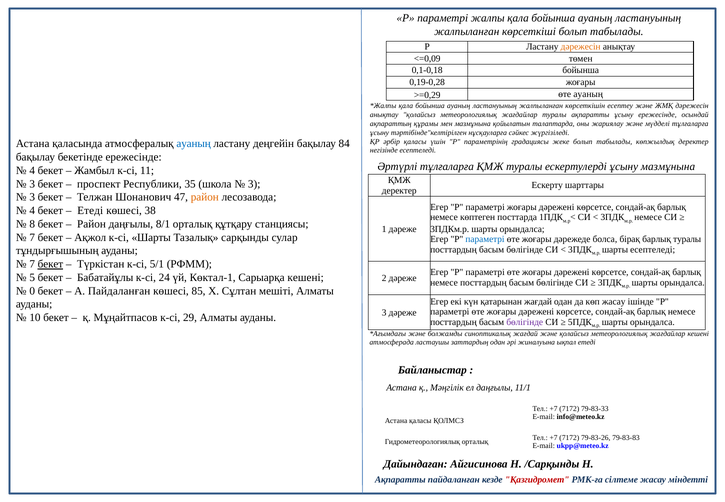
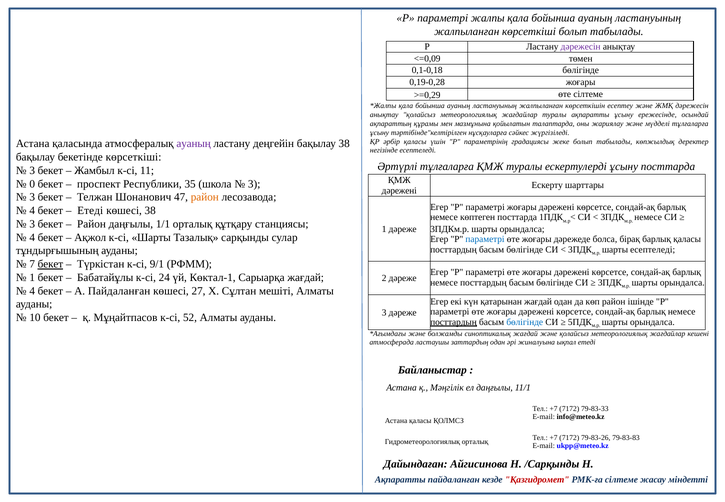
дәрежесін colour: orange -> purple (581, 47)
0,1-0,18 бойынша: бойынша -> бөлігінде (581, 70)
өте ауаның: ауаның -> сілтеме (588, 94)
ауаның colour: blue -> purple (194, 144)
бақылау 84: 84 -> 38 (344, 144)
бекетінде ережесінде: ережесінде -> көрсеткіші (134, 157)
ұсыну мазмұнына: мазмұнына -> посттарда (668, 166)
4: 4 -> 3 (32, 170)
3: 3 -> 0 (32, 184)
деректер: деректер -> дәрежені (399, 190)
8: 8 -> 3 (32, 224)
8/1: 8/1 -> 1/1 (163, 224)
7: 7 -> 4 (32, 237)
барлық туралы: туралы -> қаласы (687, 239)
5/1: 5/1 -> 9/1 (157, 264)
5: 5 -> 1 (32, 278)
Сарыарқа кешені: кешені -> жағдай (306, 278)
0: 0 -> 4 (32, 291)
85: 85 -> 27 (199, 291)
көп жасау: жасау -> район (614, 301)
29: 29 -> 52 (190, 318)
посттардың underline: none -> present (454, 322)
бөлігінде colour: purple -> blue (525, 322)
